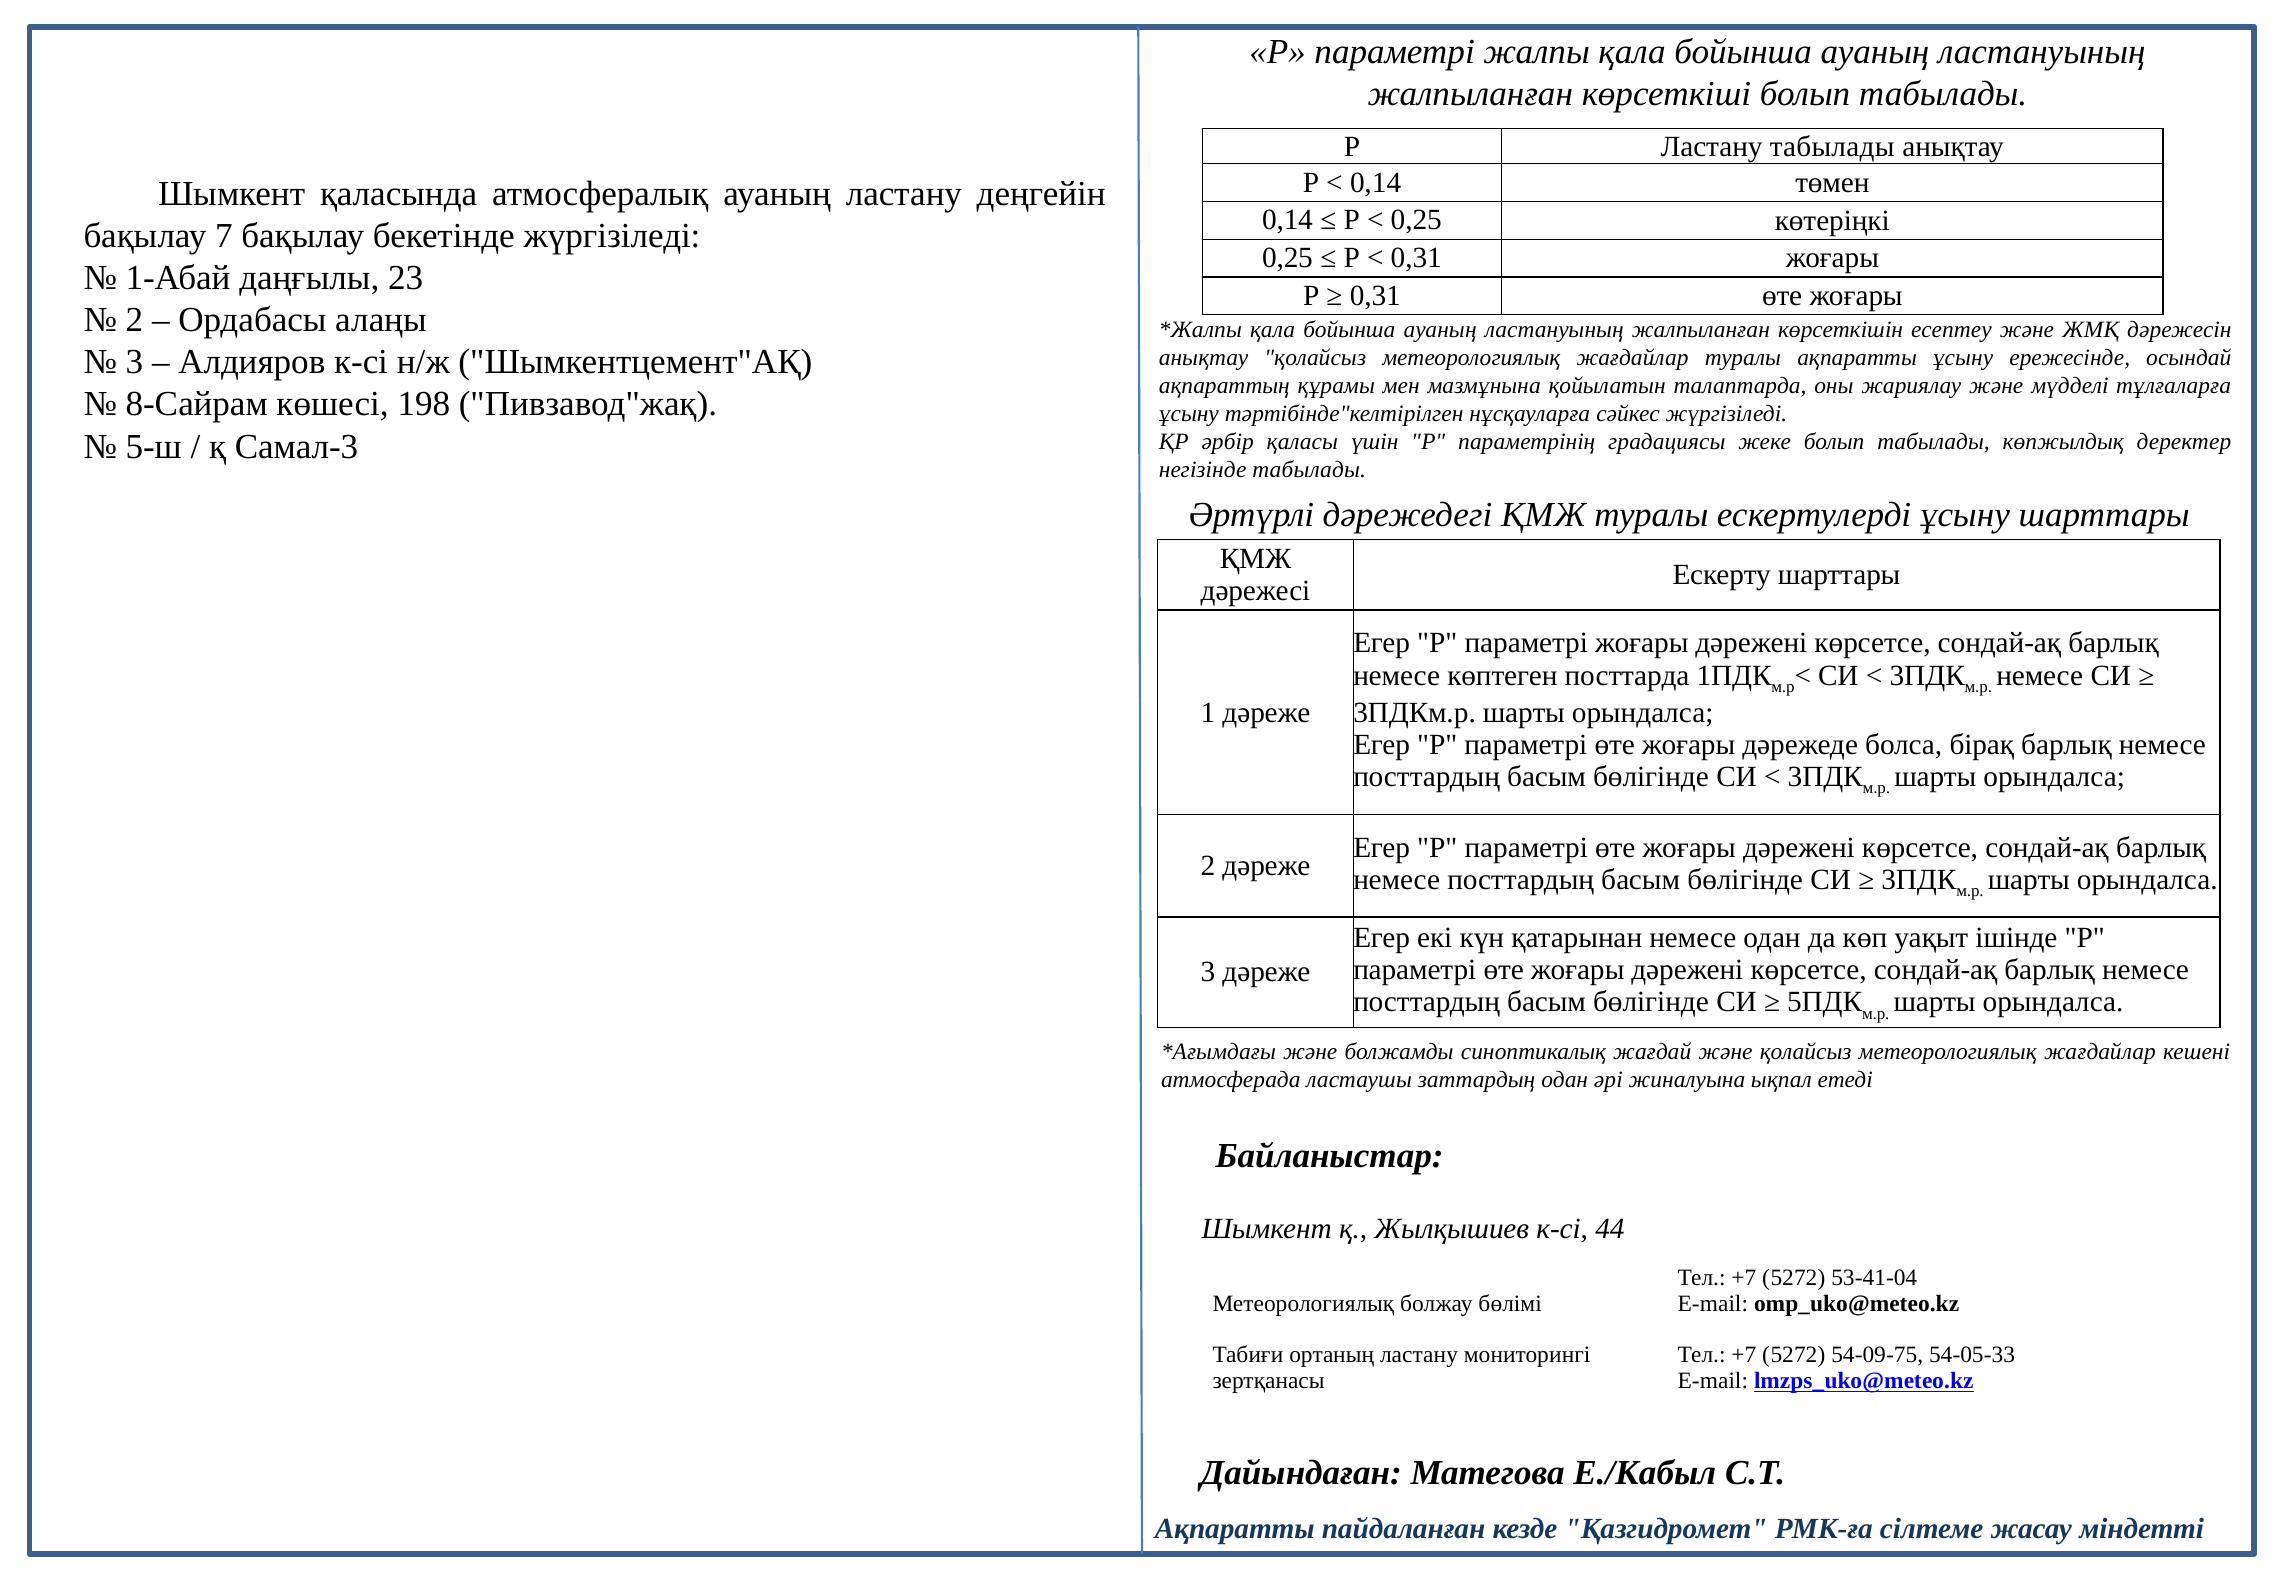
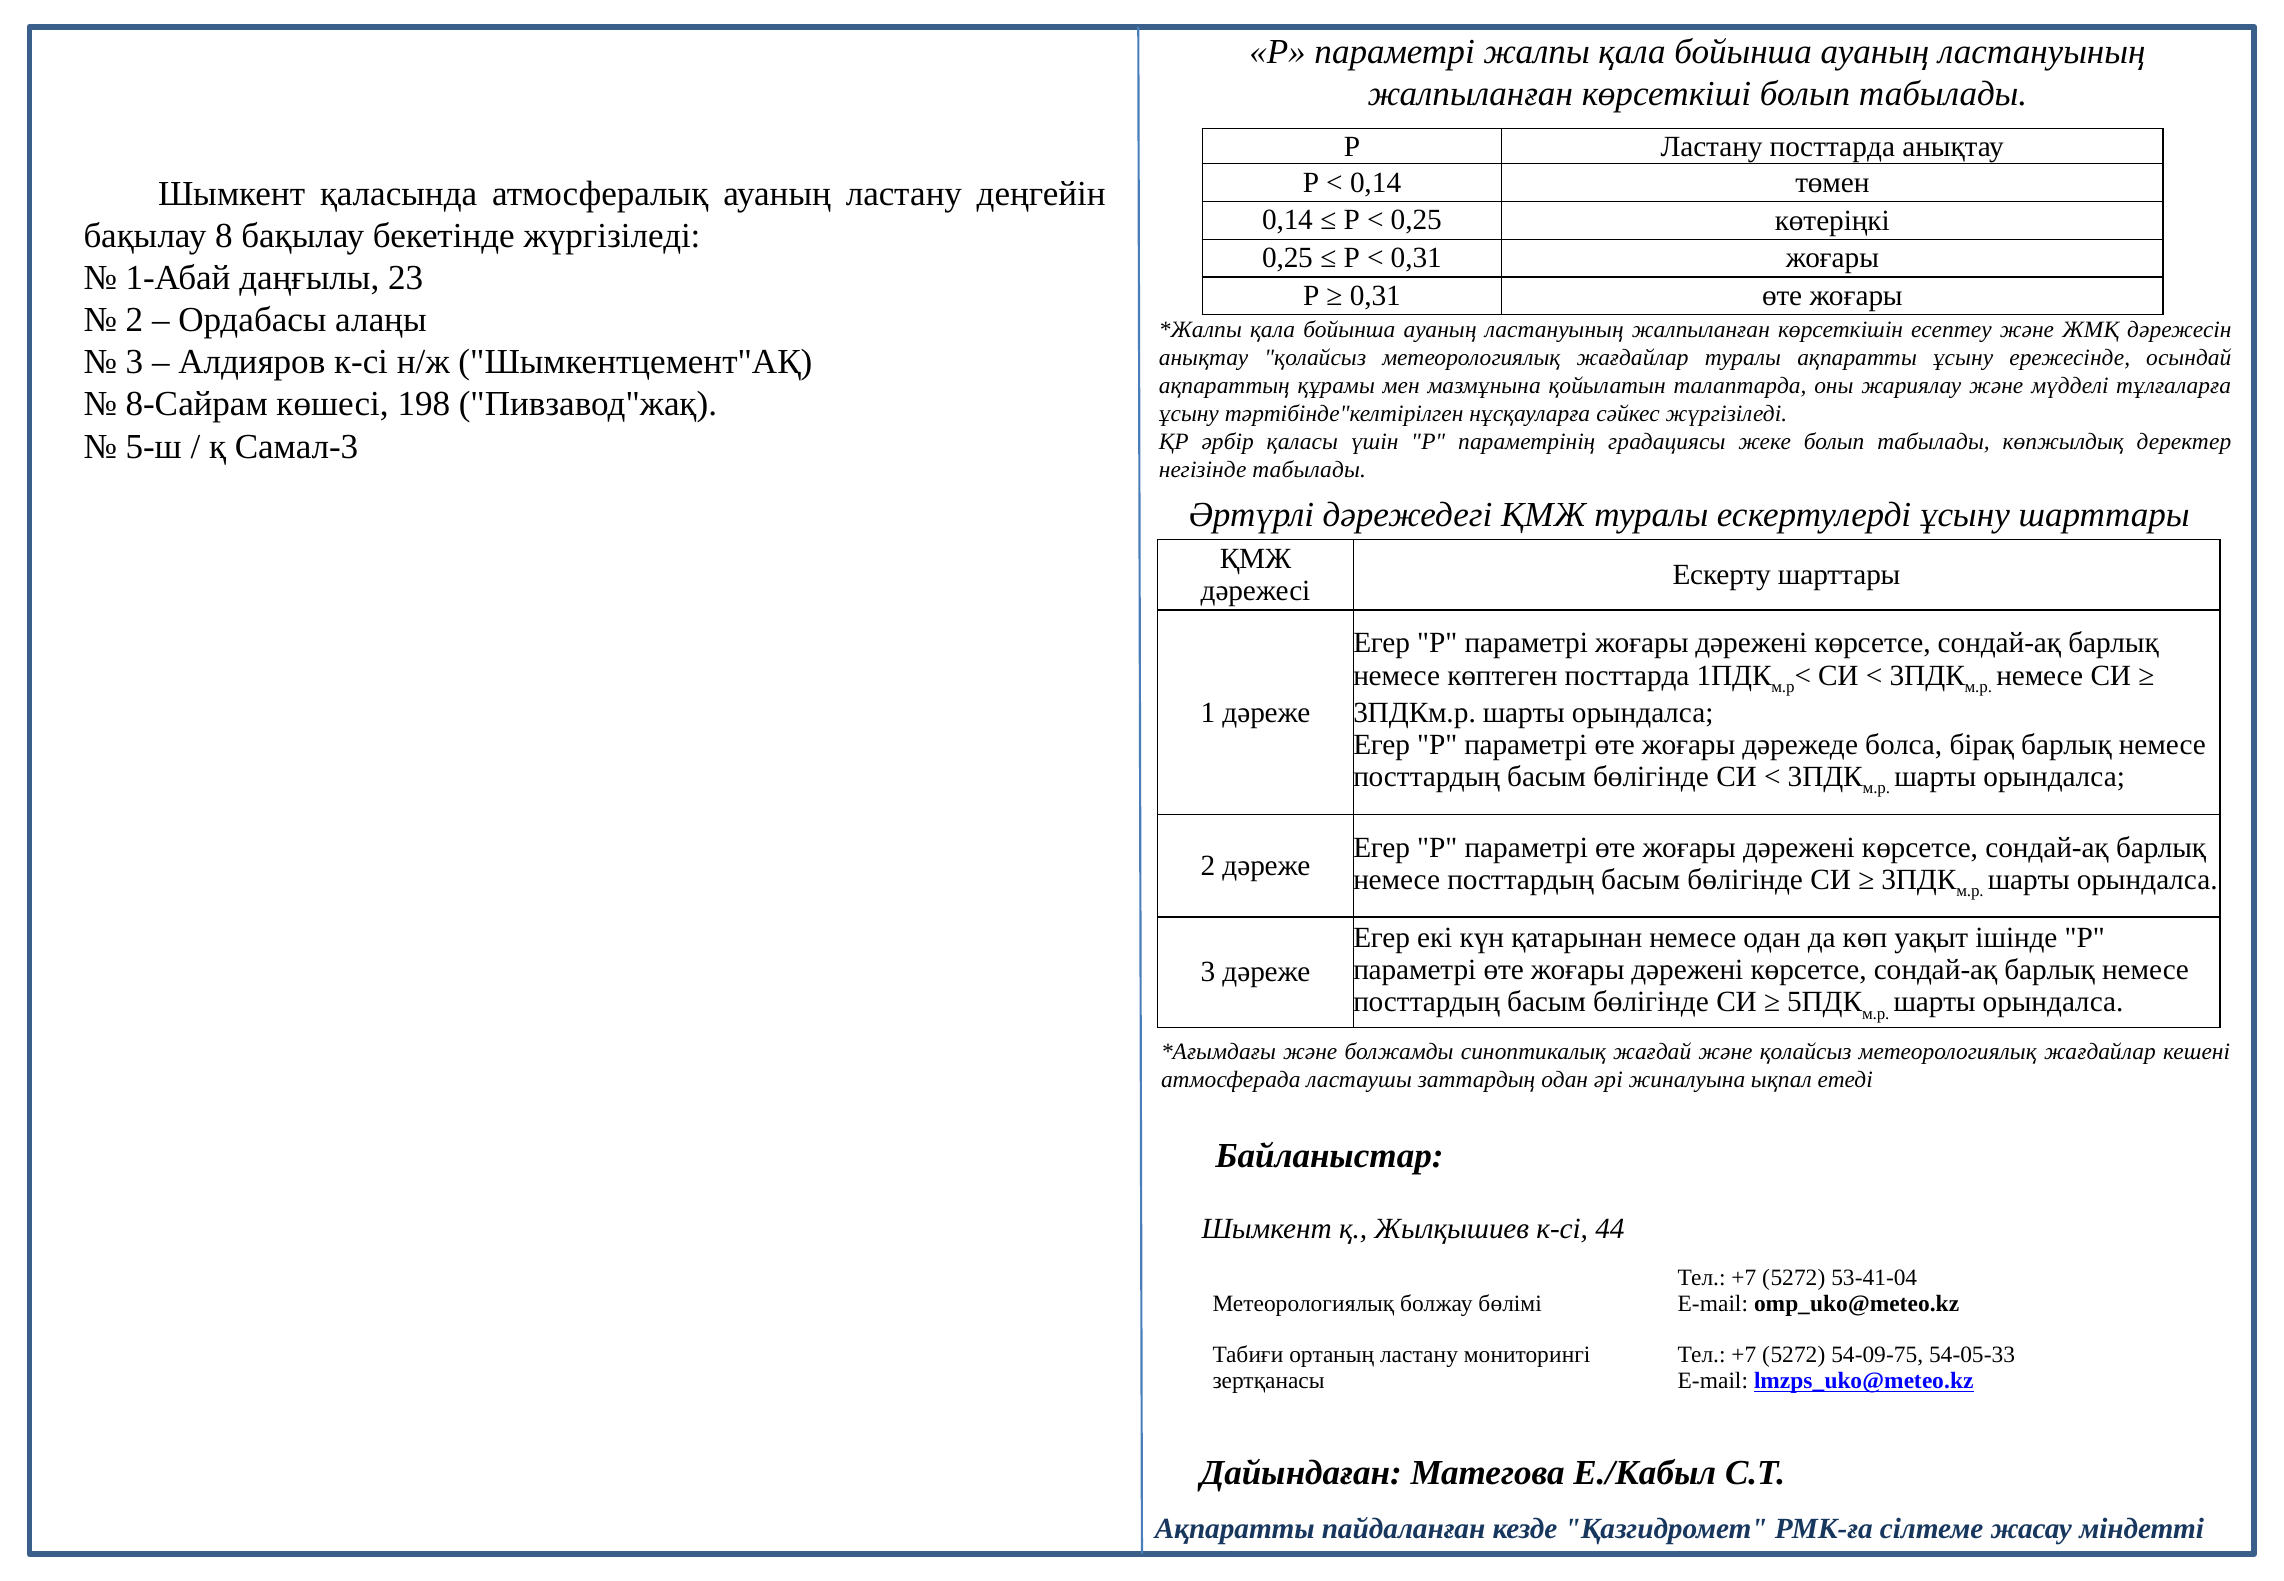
Ластану табылады: табылады -> посттарда (1832, 146)
7: 7 -> 8 (224, 236)
